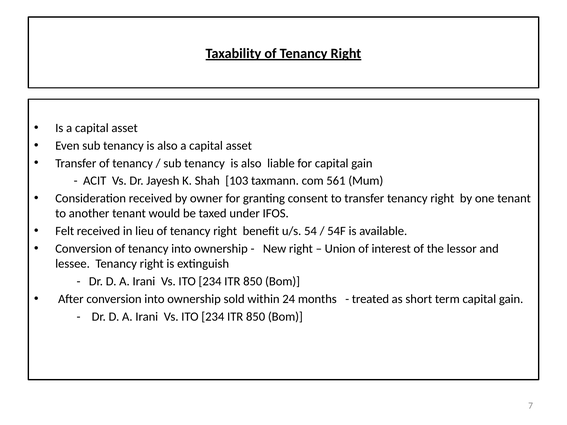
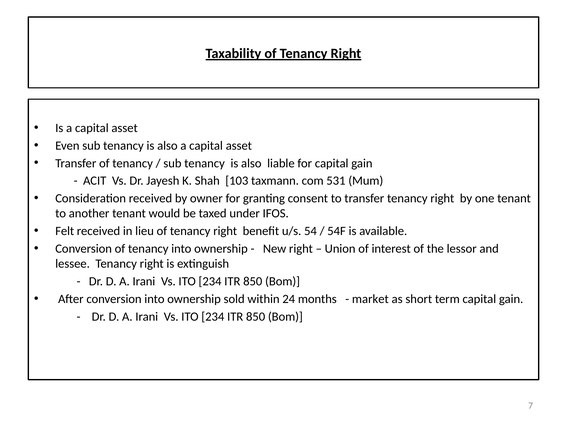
561: 561 -> 531 (336, 181)
treated: treated -> market (370, 299)
